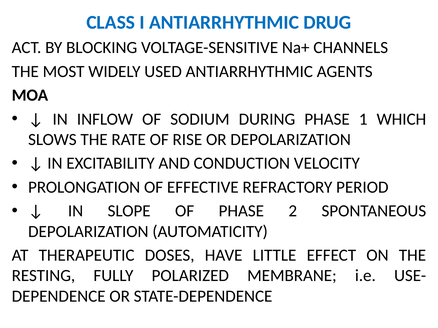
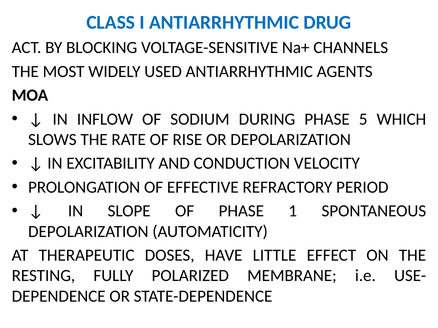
1: 1 -> 5 (363, 119)
2: 2 -> 1 (293, 211)
